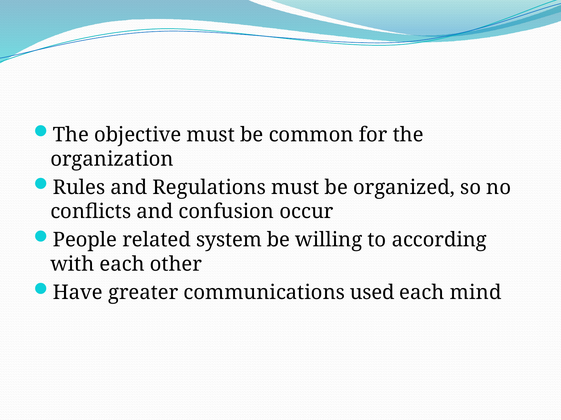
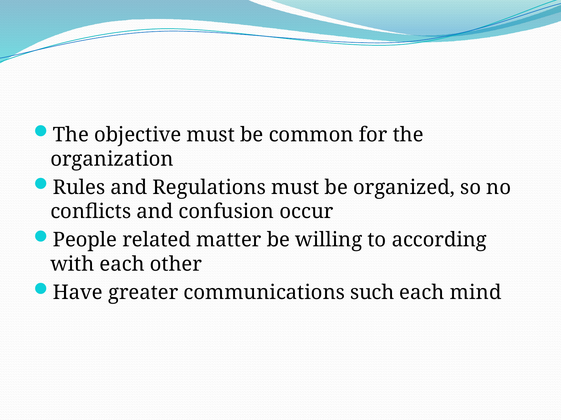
system: system -> matter (229, 240)
used: used -> such (372, 293)
